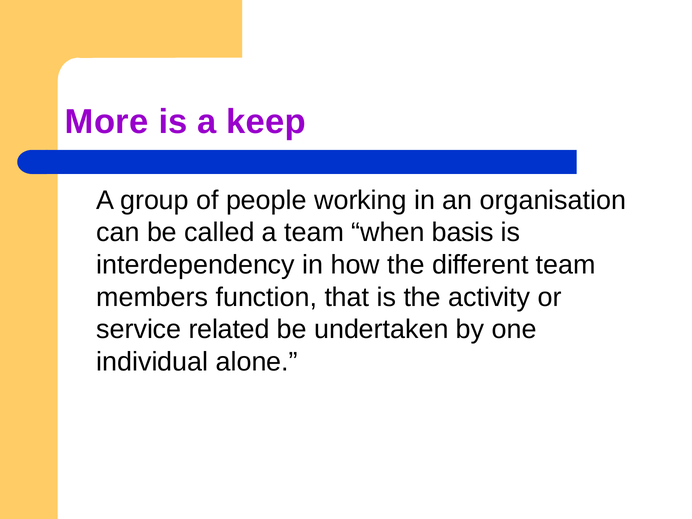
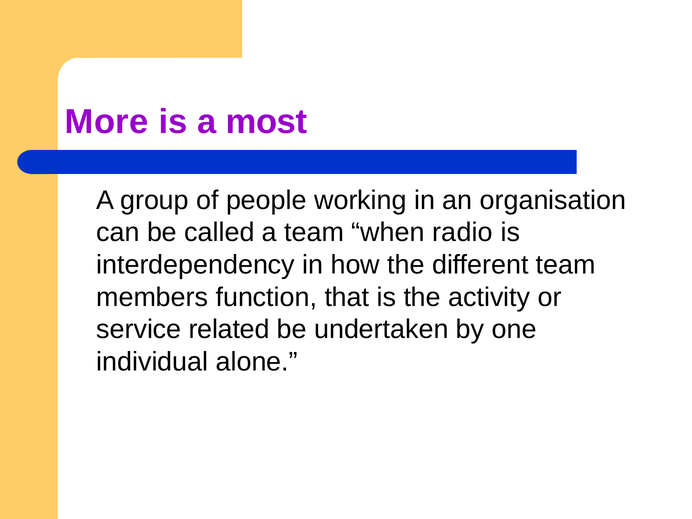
keep: keep -> most (266, 122)
basis: basis -> radio (462, 233)
